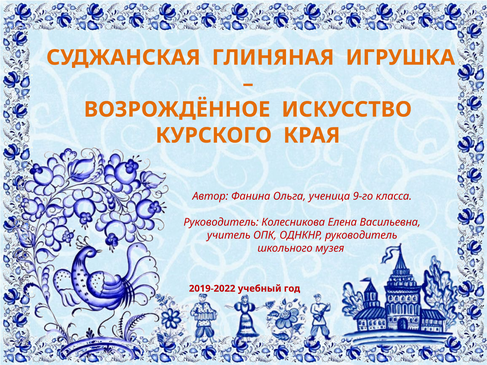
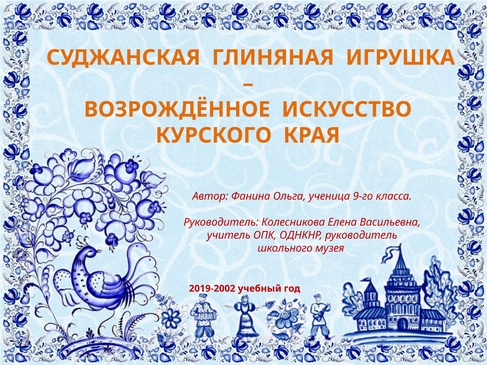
2019-2022: 2019-2022 -> 2019-2002 (212, 289)
